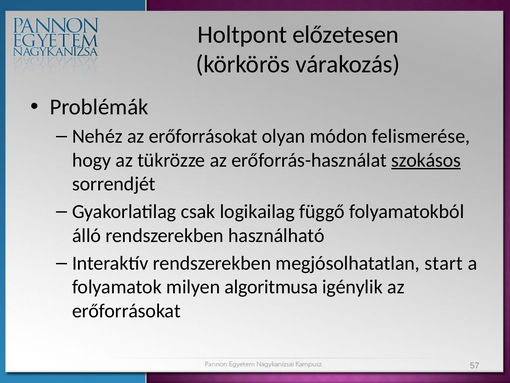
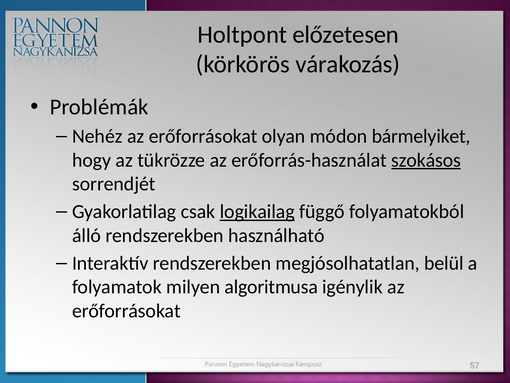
felismerése: felismerése -> bármelyiket (421, 136)
logikailag underline: none -> present (257, 211)
start: start -> belül (444, 263)
